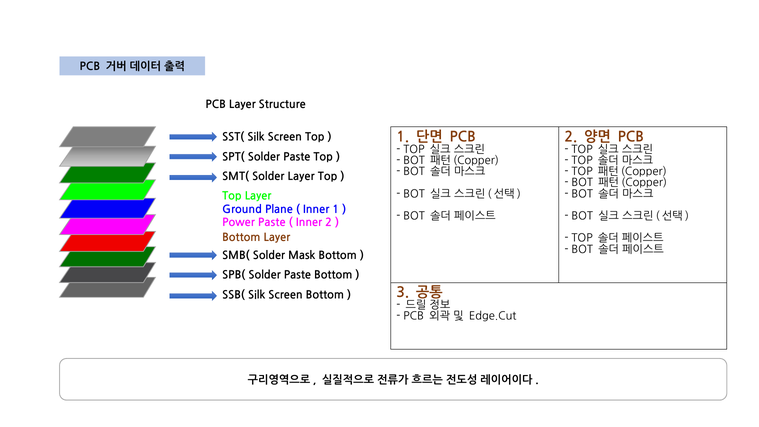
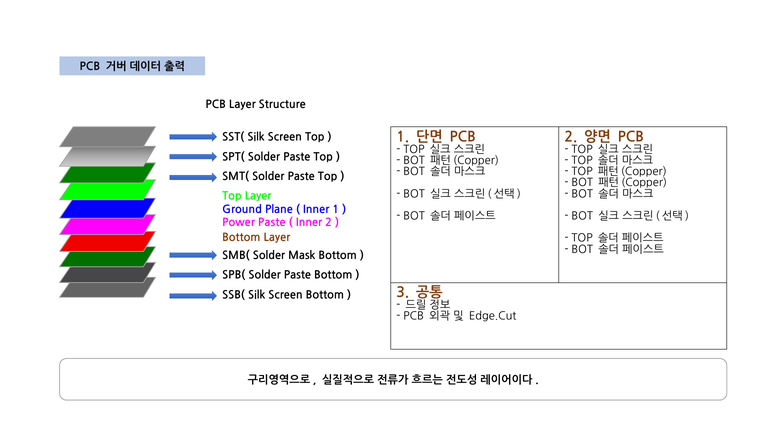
SMT( Solder Layer: Layer -> Paste (301, 177)
